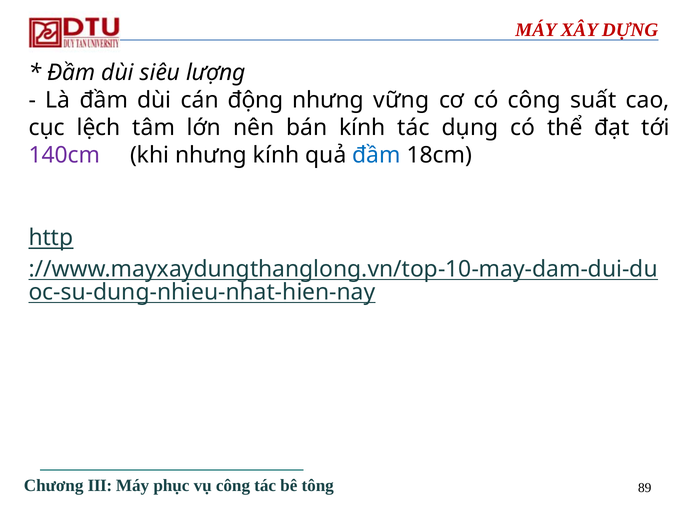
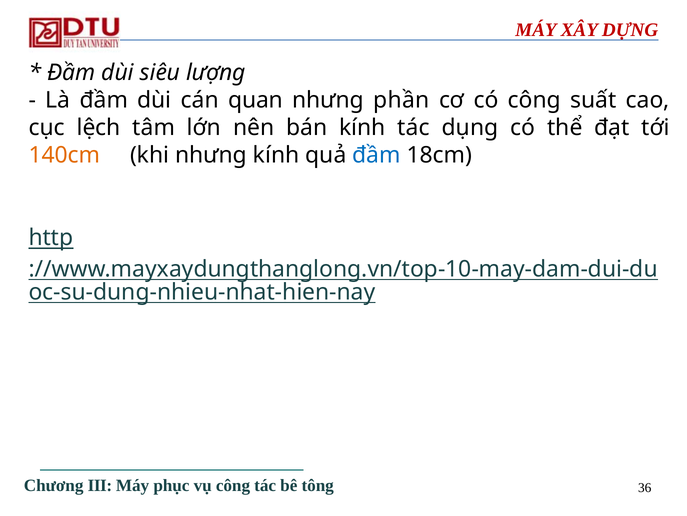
động: động -> quan (256, 100)
vững: vững -> phần (401, 100)
140cm colour: purple -> orange (64, 155)
89: 89 -> 36 (645, 487)
